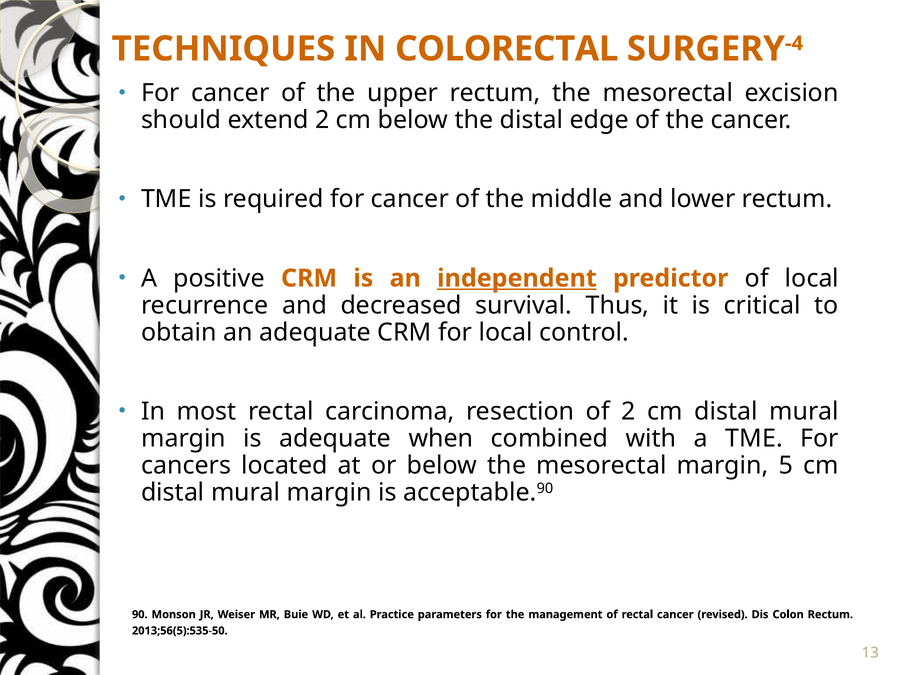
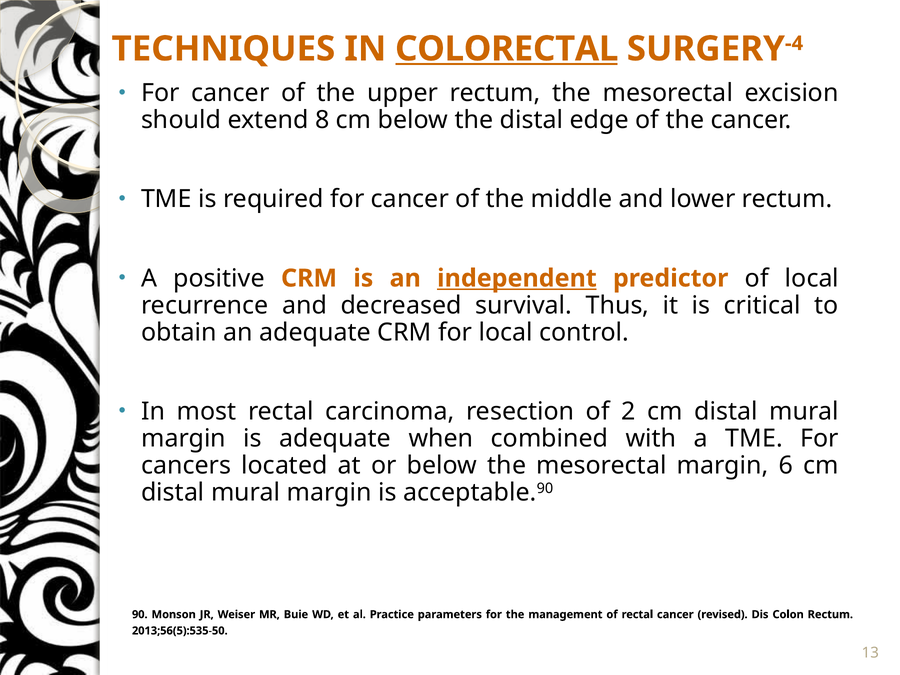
COLORECTAL underline: none -> present (507, 49)
extend 2: 2 -> 8 (322, 120)
5: 5 -> 6 (786, 466)
